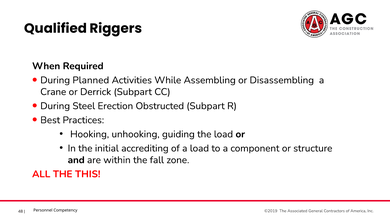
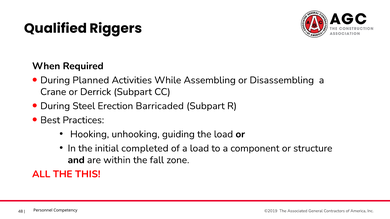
Obstructed: Obstructed -> Barricaded (160, 106)
accrediting: accrediting -> completed (145, 149)
